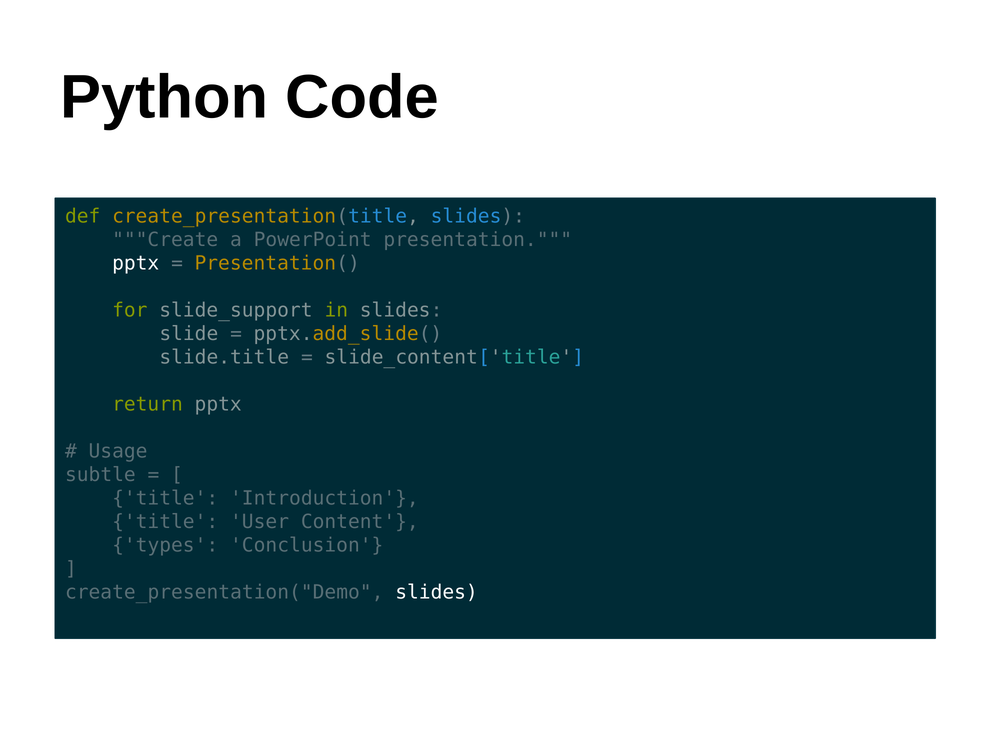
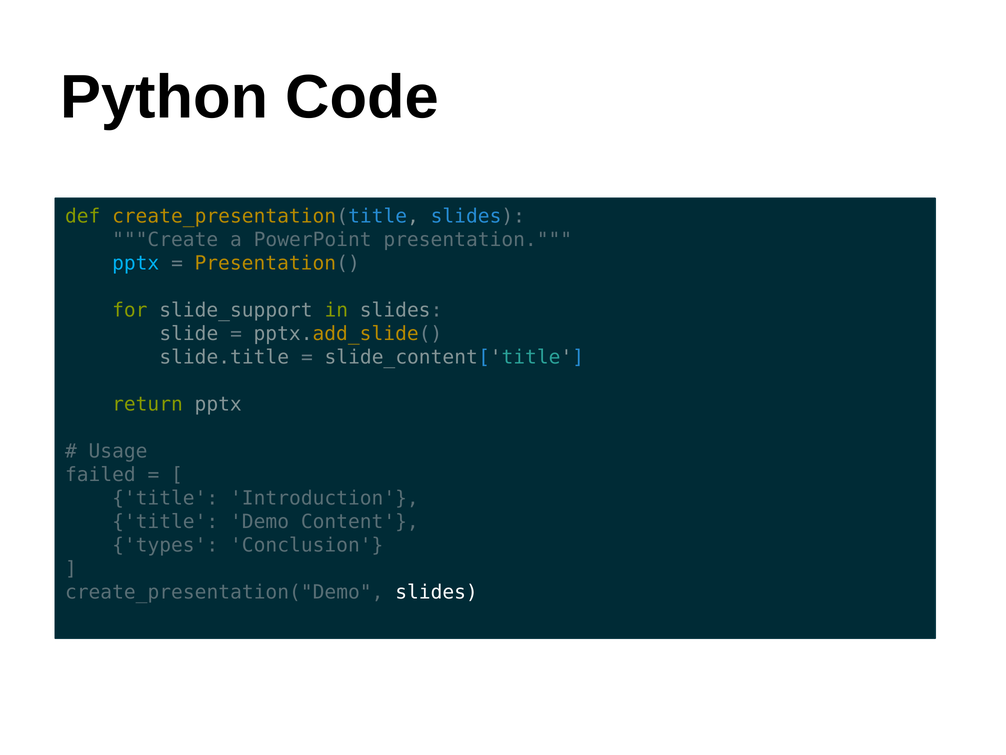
pptx colour: white -> light blue (136, 263)
subtle: subtle -> failed (100, 475)
User: User -> Demo (260, 521)
